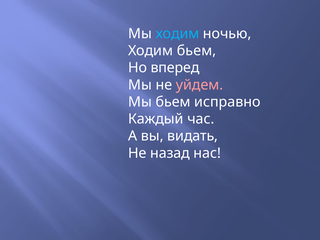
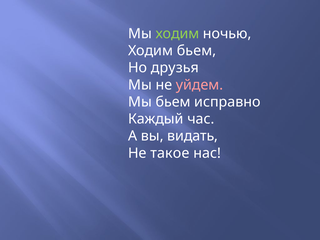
ходим colour: light blue -> light green (177, 34)
вперед: вперед -> друзья (175, 68)
назад: назад -> такое (170, 153)
